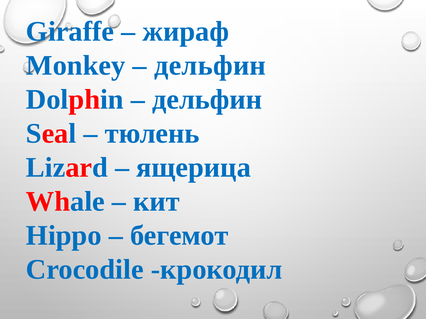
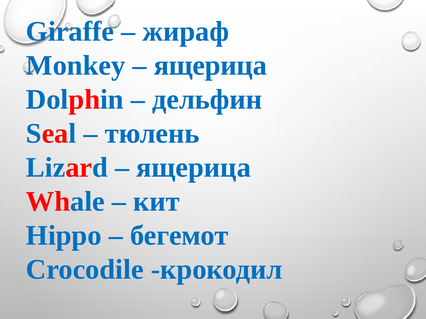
дельфин: дельфин -> ящерица (210, 66)
